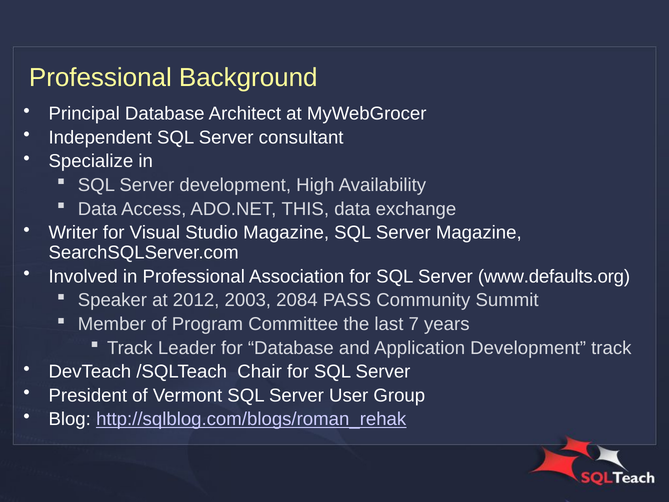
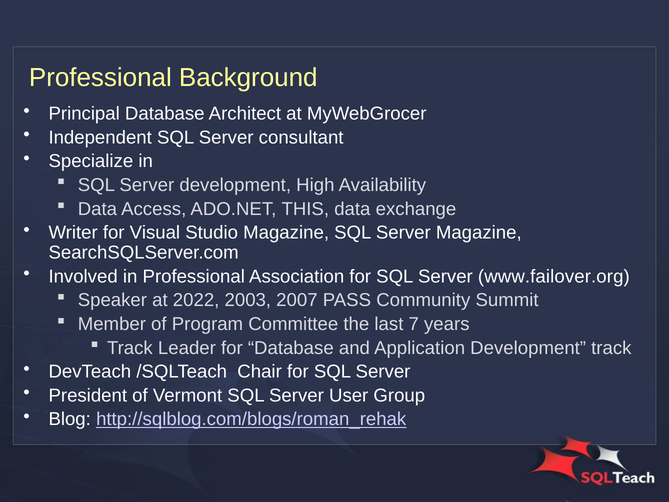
www.defaults.org: www.defaults.org -> www.failover.org (554, 276)
2012: 2012 -> 2022 (196, 300)
2084: 2084 -> 2007 (297, 300)
